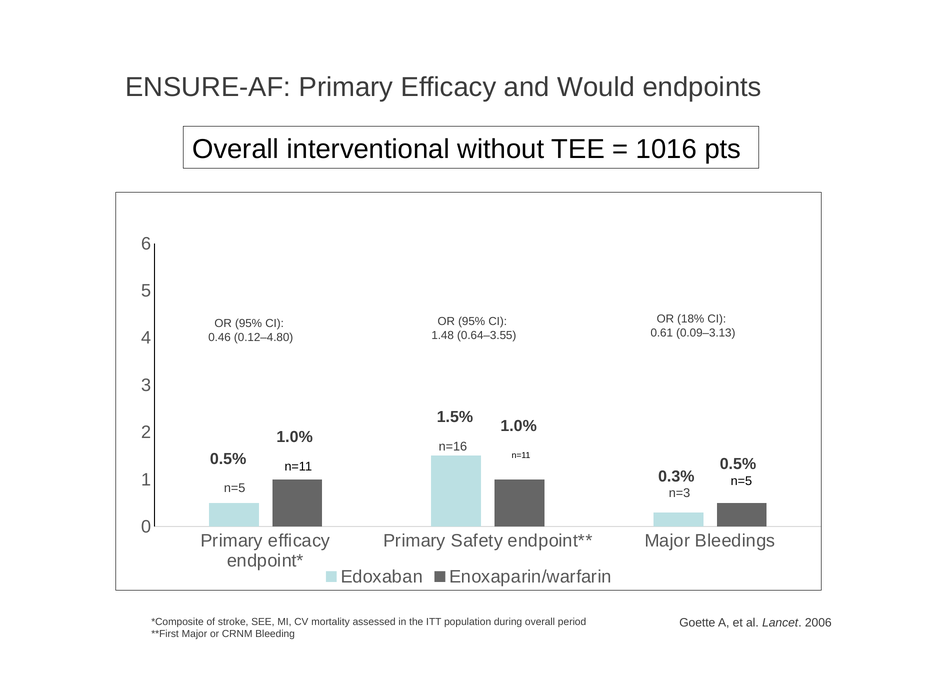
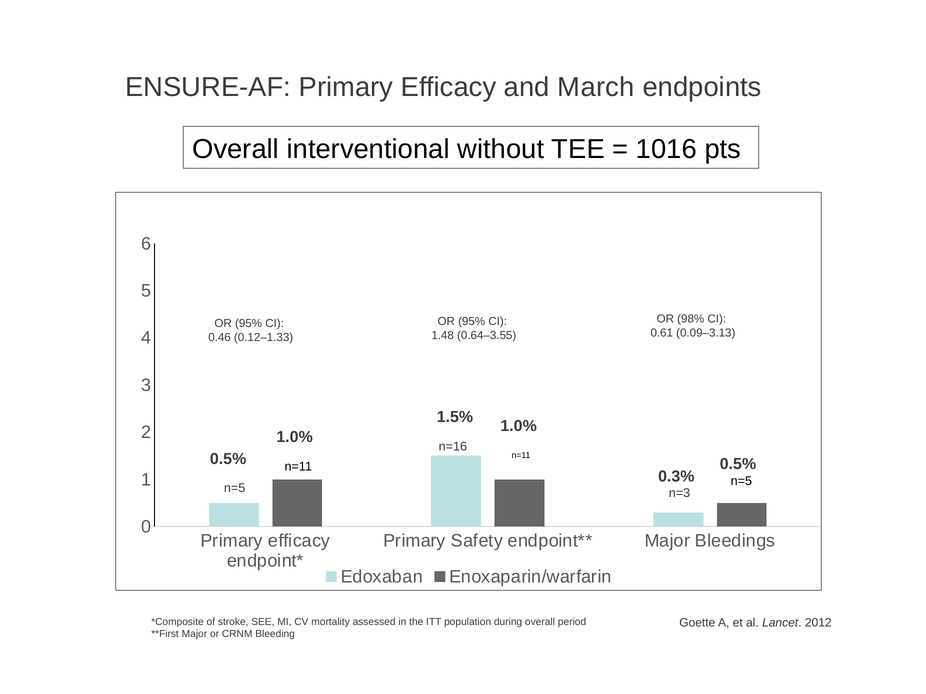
Would: Would -> March (596, 87)
18%: 18% -> 98% (691, 319)
0.12–4.80: 0.12–4.80 -> 0.12–1.33 (264, 338)
2006: 2006 -> 2012 (818, 623)
